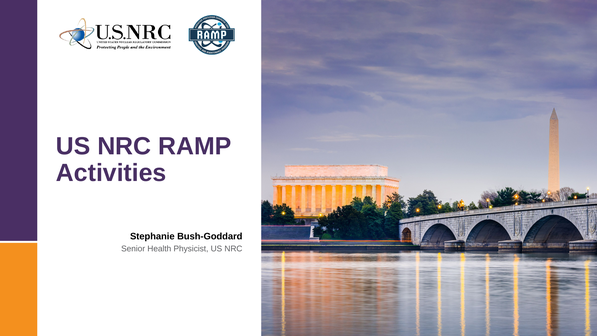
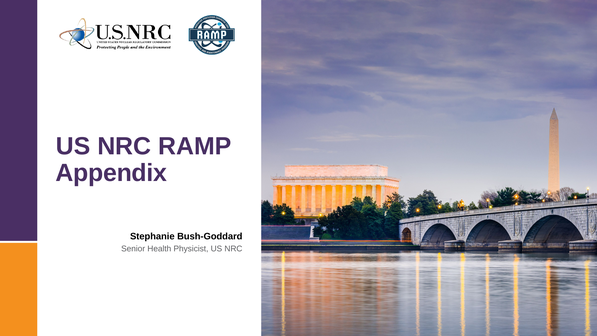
Activities: Activities -> Appendix (111, 173)
